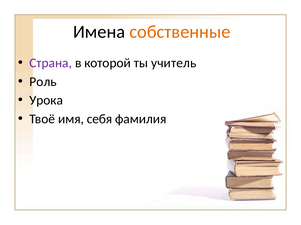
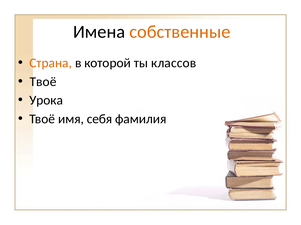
Страна colour: purple -> orange (51, 63)
учитель: учитель -> классов (174, 63)
Роль: Роль -> Твоё (43, 82)
